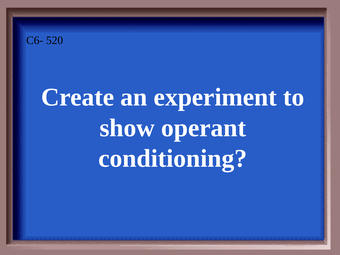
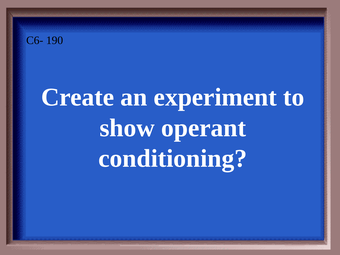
520: 520 -> 190 (55, 40)
